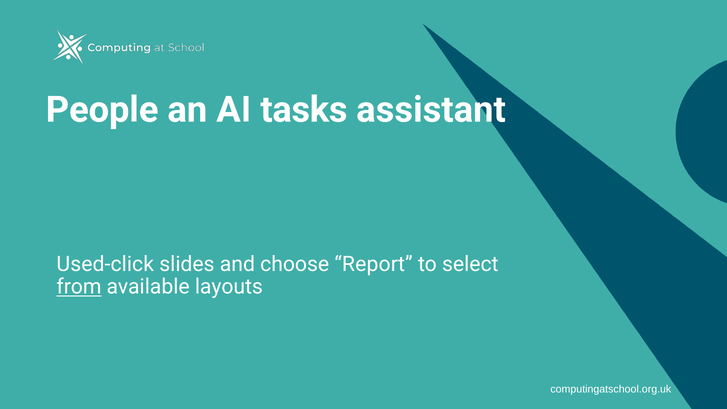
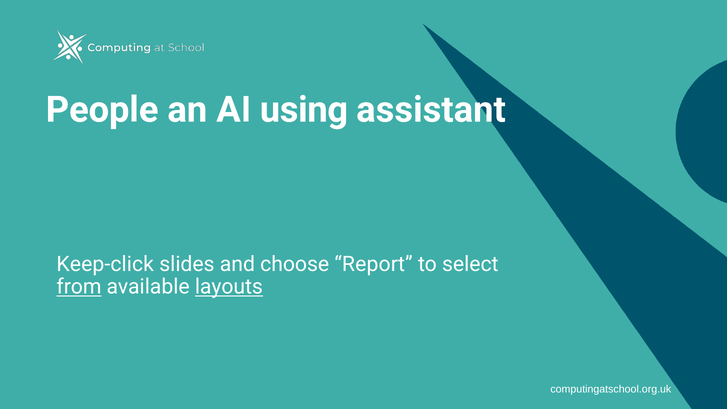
tasks: tasks -> using (304, 110)
Used-click: Used-click -> Keep-click (105, 264)
layouts underline: none -> present (229, 287)
